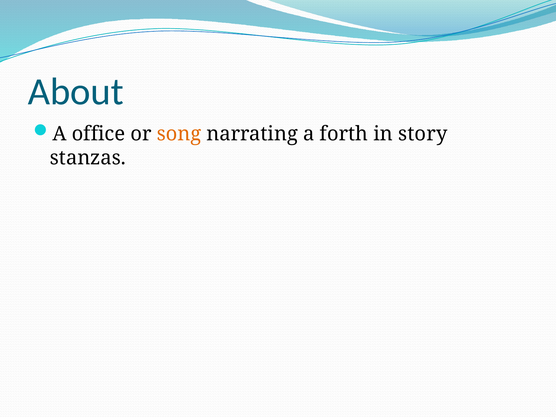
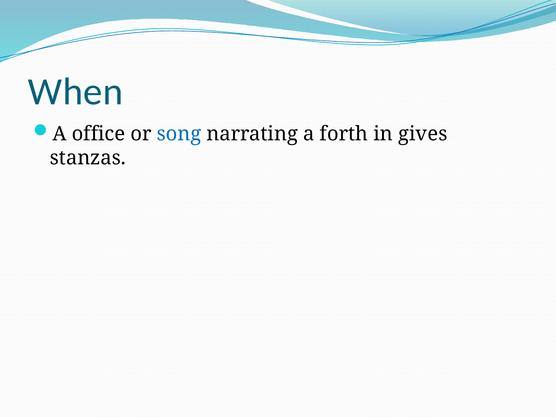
About: About -> When (76, 92)
song colour: orange -> blue (179, 134)
story: story -> gives (423, 134)
